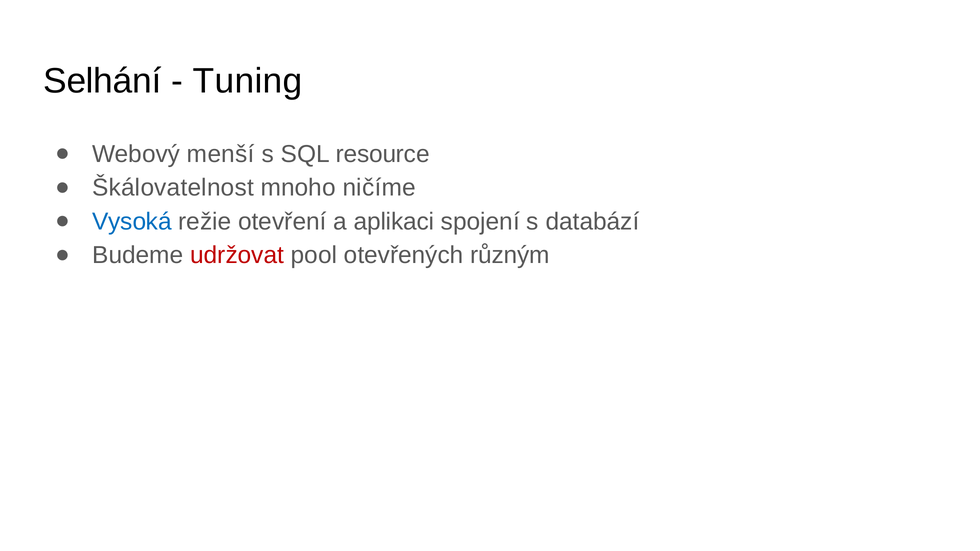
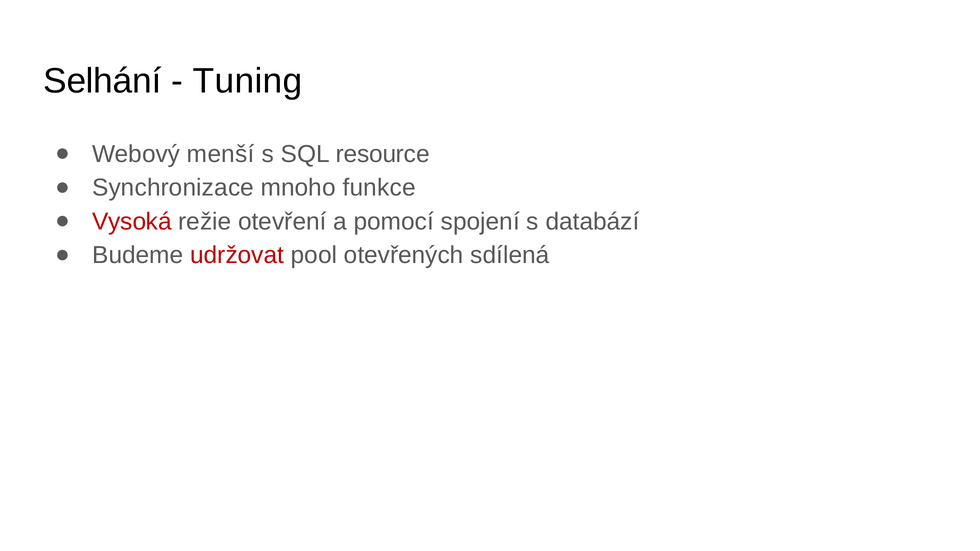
Škálovatelnost: Škálovatelnost -> Synchronizace (173, 188)
ničíme: ničíme -> funkce (379, 188)
Vysoká colour: blue -> red (132, 222)
aplikaci: aplikaci -> pomocí (394, 222)
různým: různým -> sdílená (510, 256)
